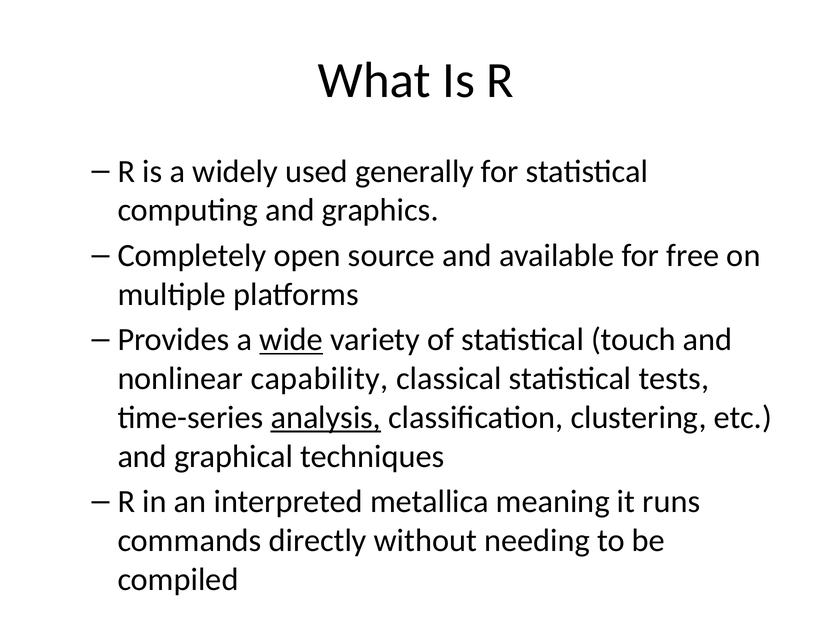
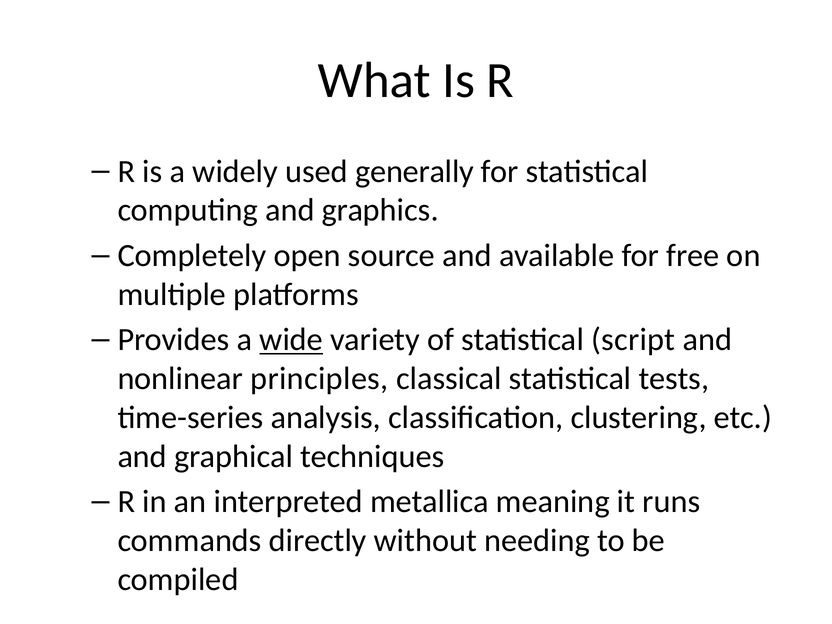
touch: touch -> script (633, 340)
capability: capability -> principles (319, 379)
analysis underline: present -> none (326, 418)
